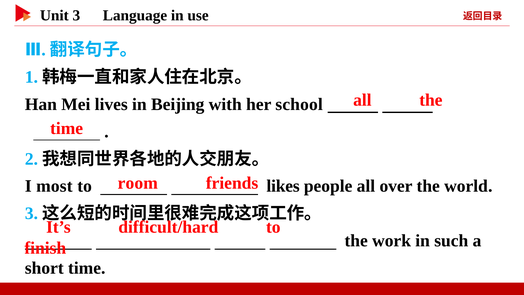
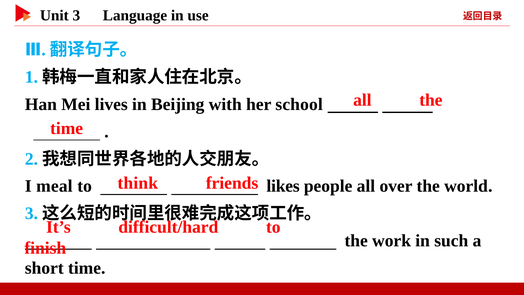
room: room -> think (138, 183)
most: most -> meal (54, 186)
